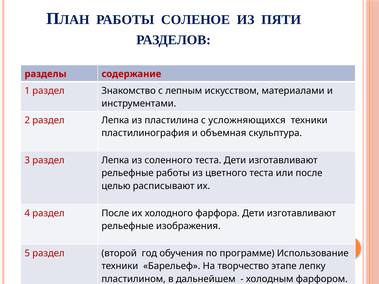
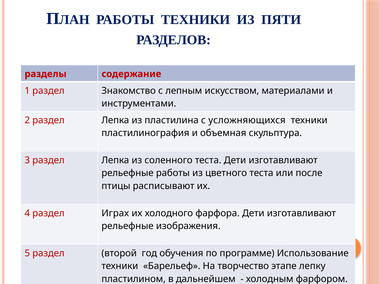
РАБОТЫ СОЛЕНОЕ: СОЛЕНОЕ -> ТЕХНИКИ (196, 20)
целью: целью -> птицы (116, 186)
раздел После: После -> Играх (115, 213)
